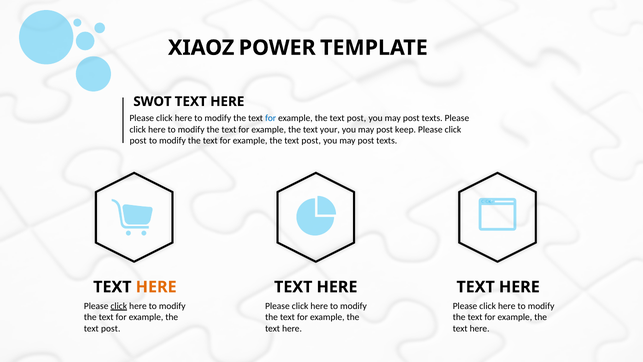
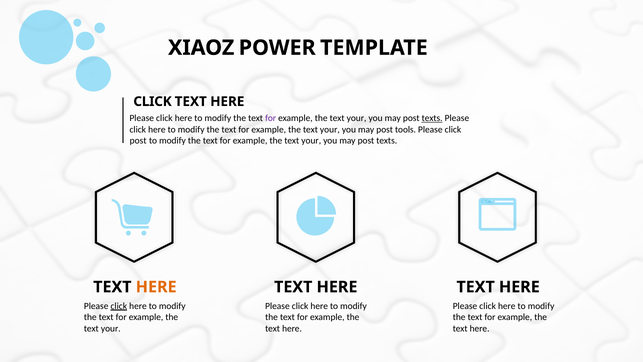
SWOT: SWOT -> CLICK (152, 101)
for colour: blue -> purple (271, 118)
post: post -> your (357, 118)
texts underline: none -> present (432, 118)
keep: keep -> tools (406, 129)
post: post -> your (311, 141)
post: post -> your (111, 328)
